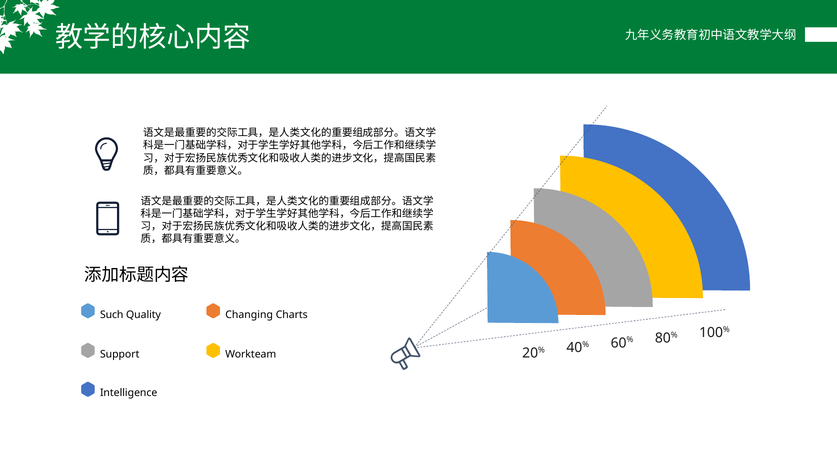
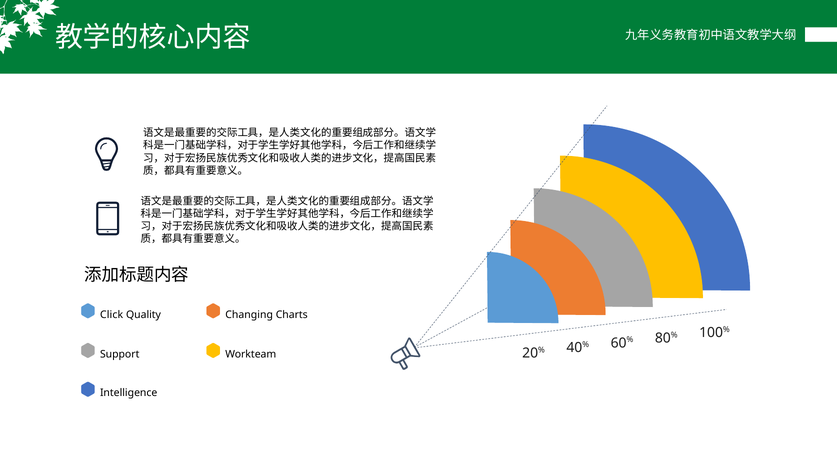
Such: Such -> Click (112, 315)
